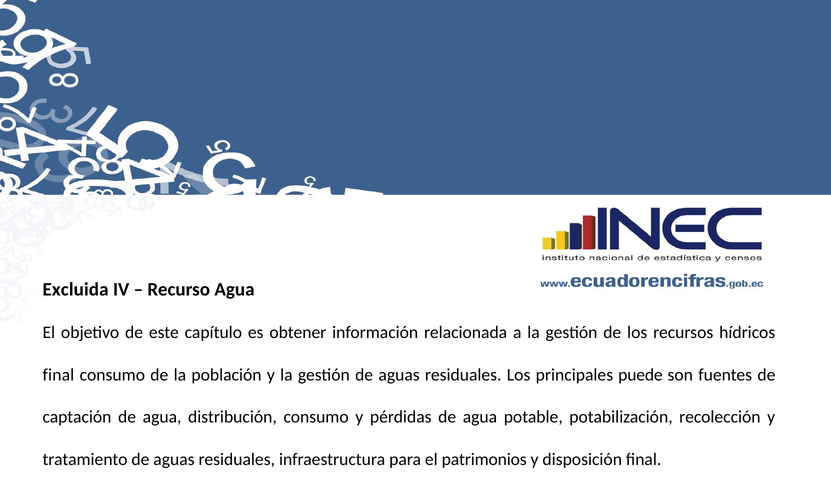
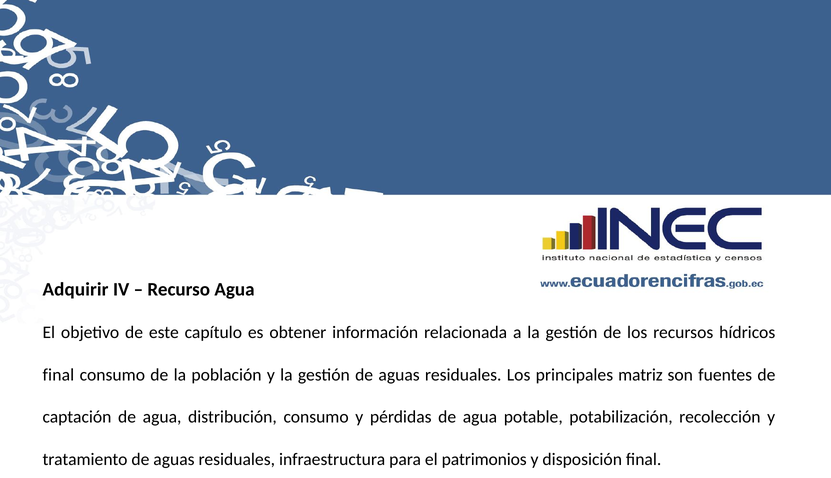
Excluida: Excluida -> Adquirir (76, 290)
puede: puede -> matriz (640, 375)
